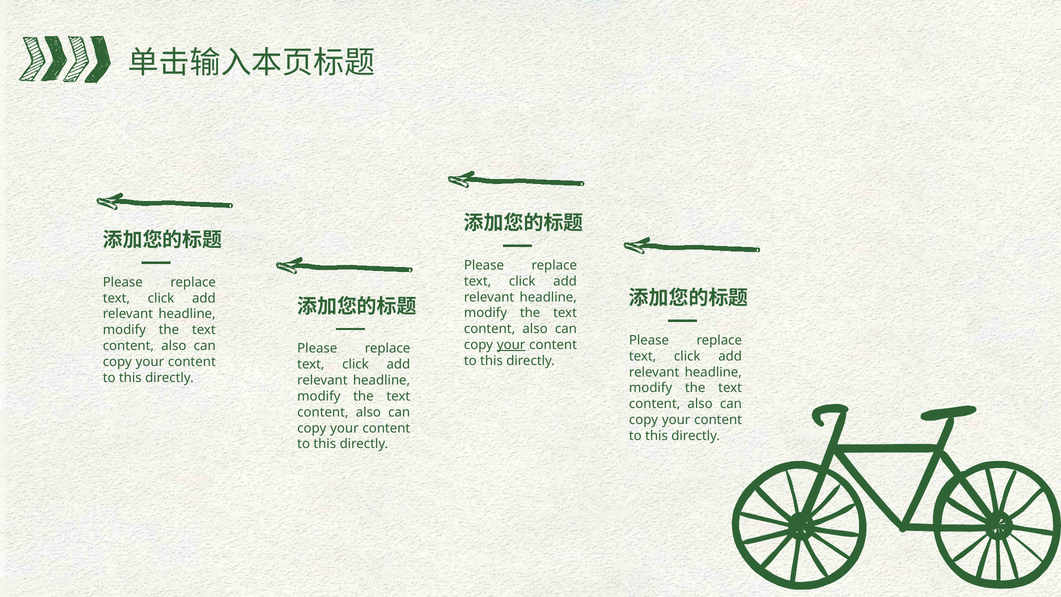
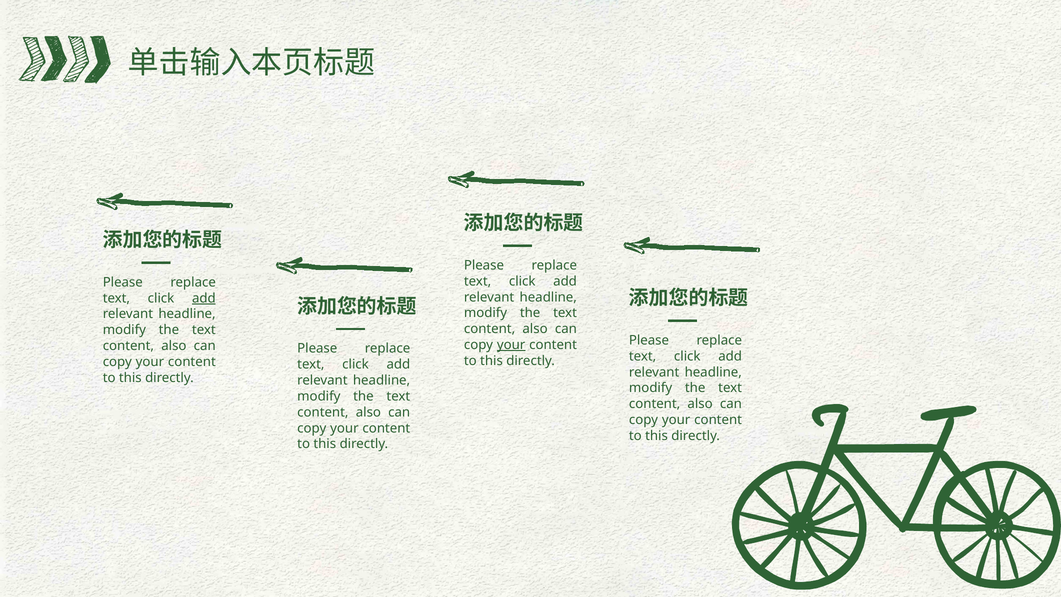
add underline: none -> present (204, 298)
